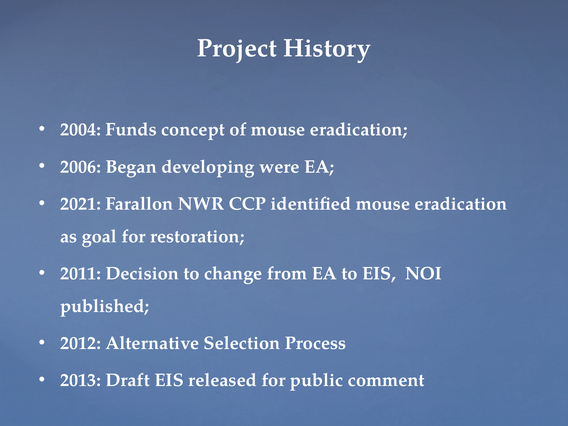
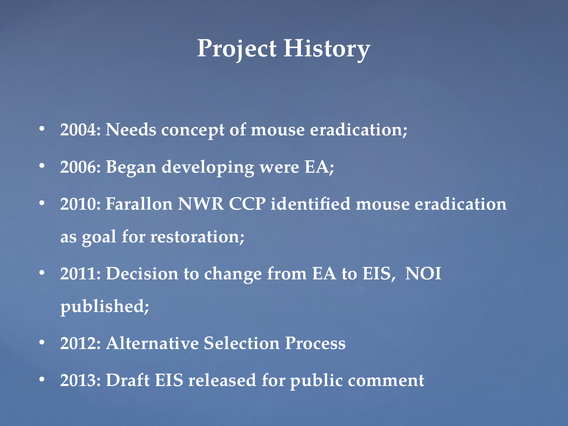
Funds: Funds -> Needs (131, 130)
2021: 2021 -> 2010 (80, 204)
